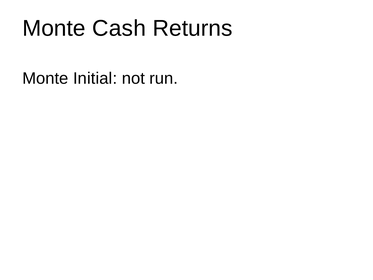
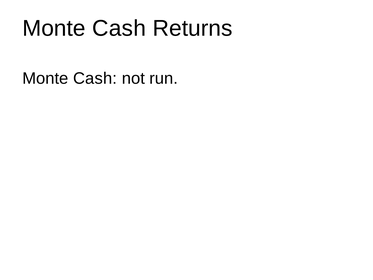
Initial: Initial -> Cash (95, 78)
